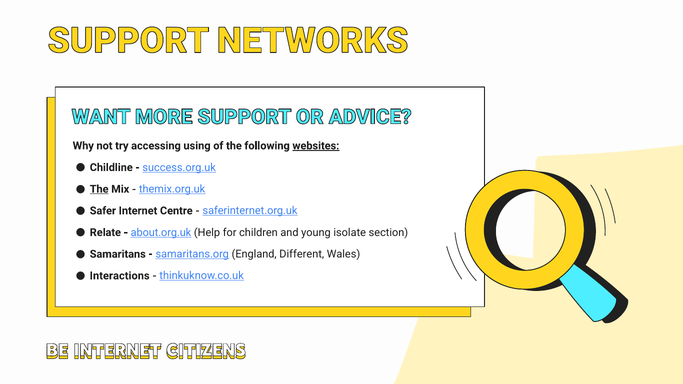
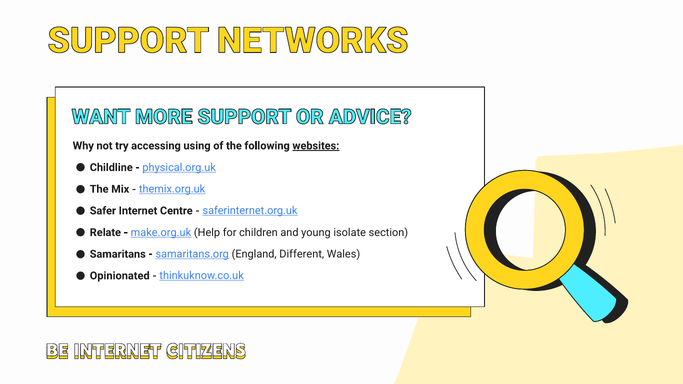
success.org.uk: success.org.uk -> physical.org.uk (179, 168)
The underline: present -> none (99, 189)
about.org.uk: about.org.uk -> make.org.uk (161, 233)
Interactions: Interactions -> Opinionated (120, 276)
